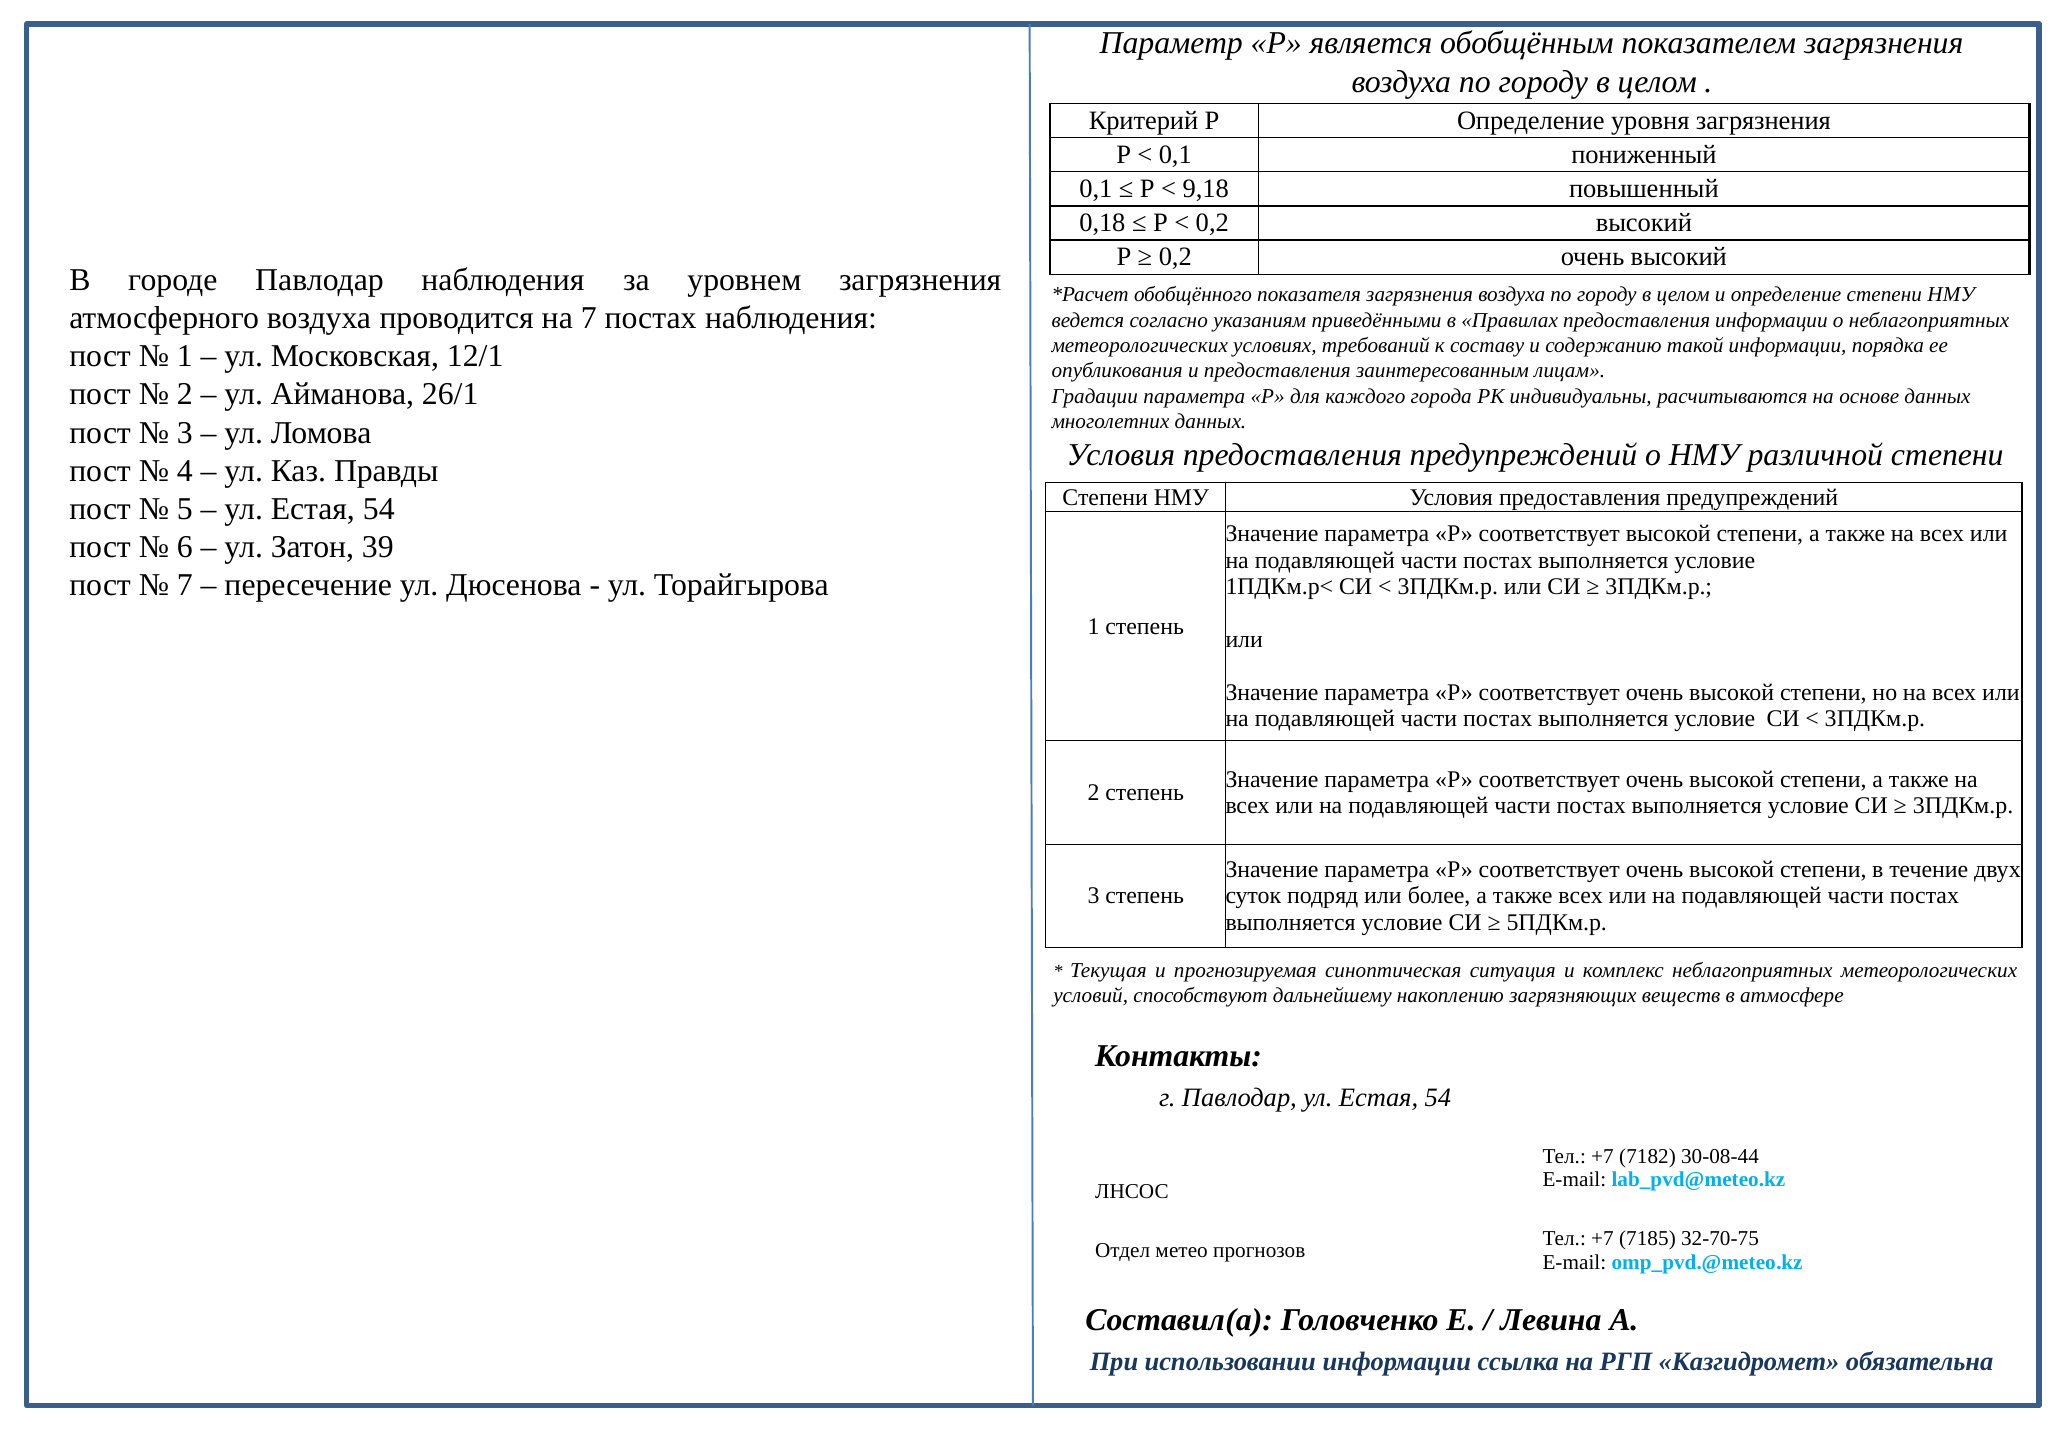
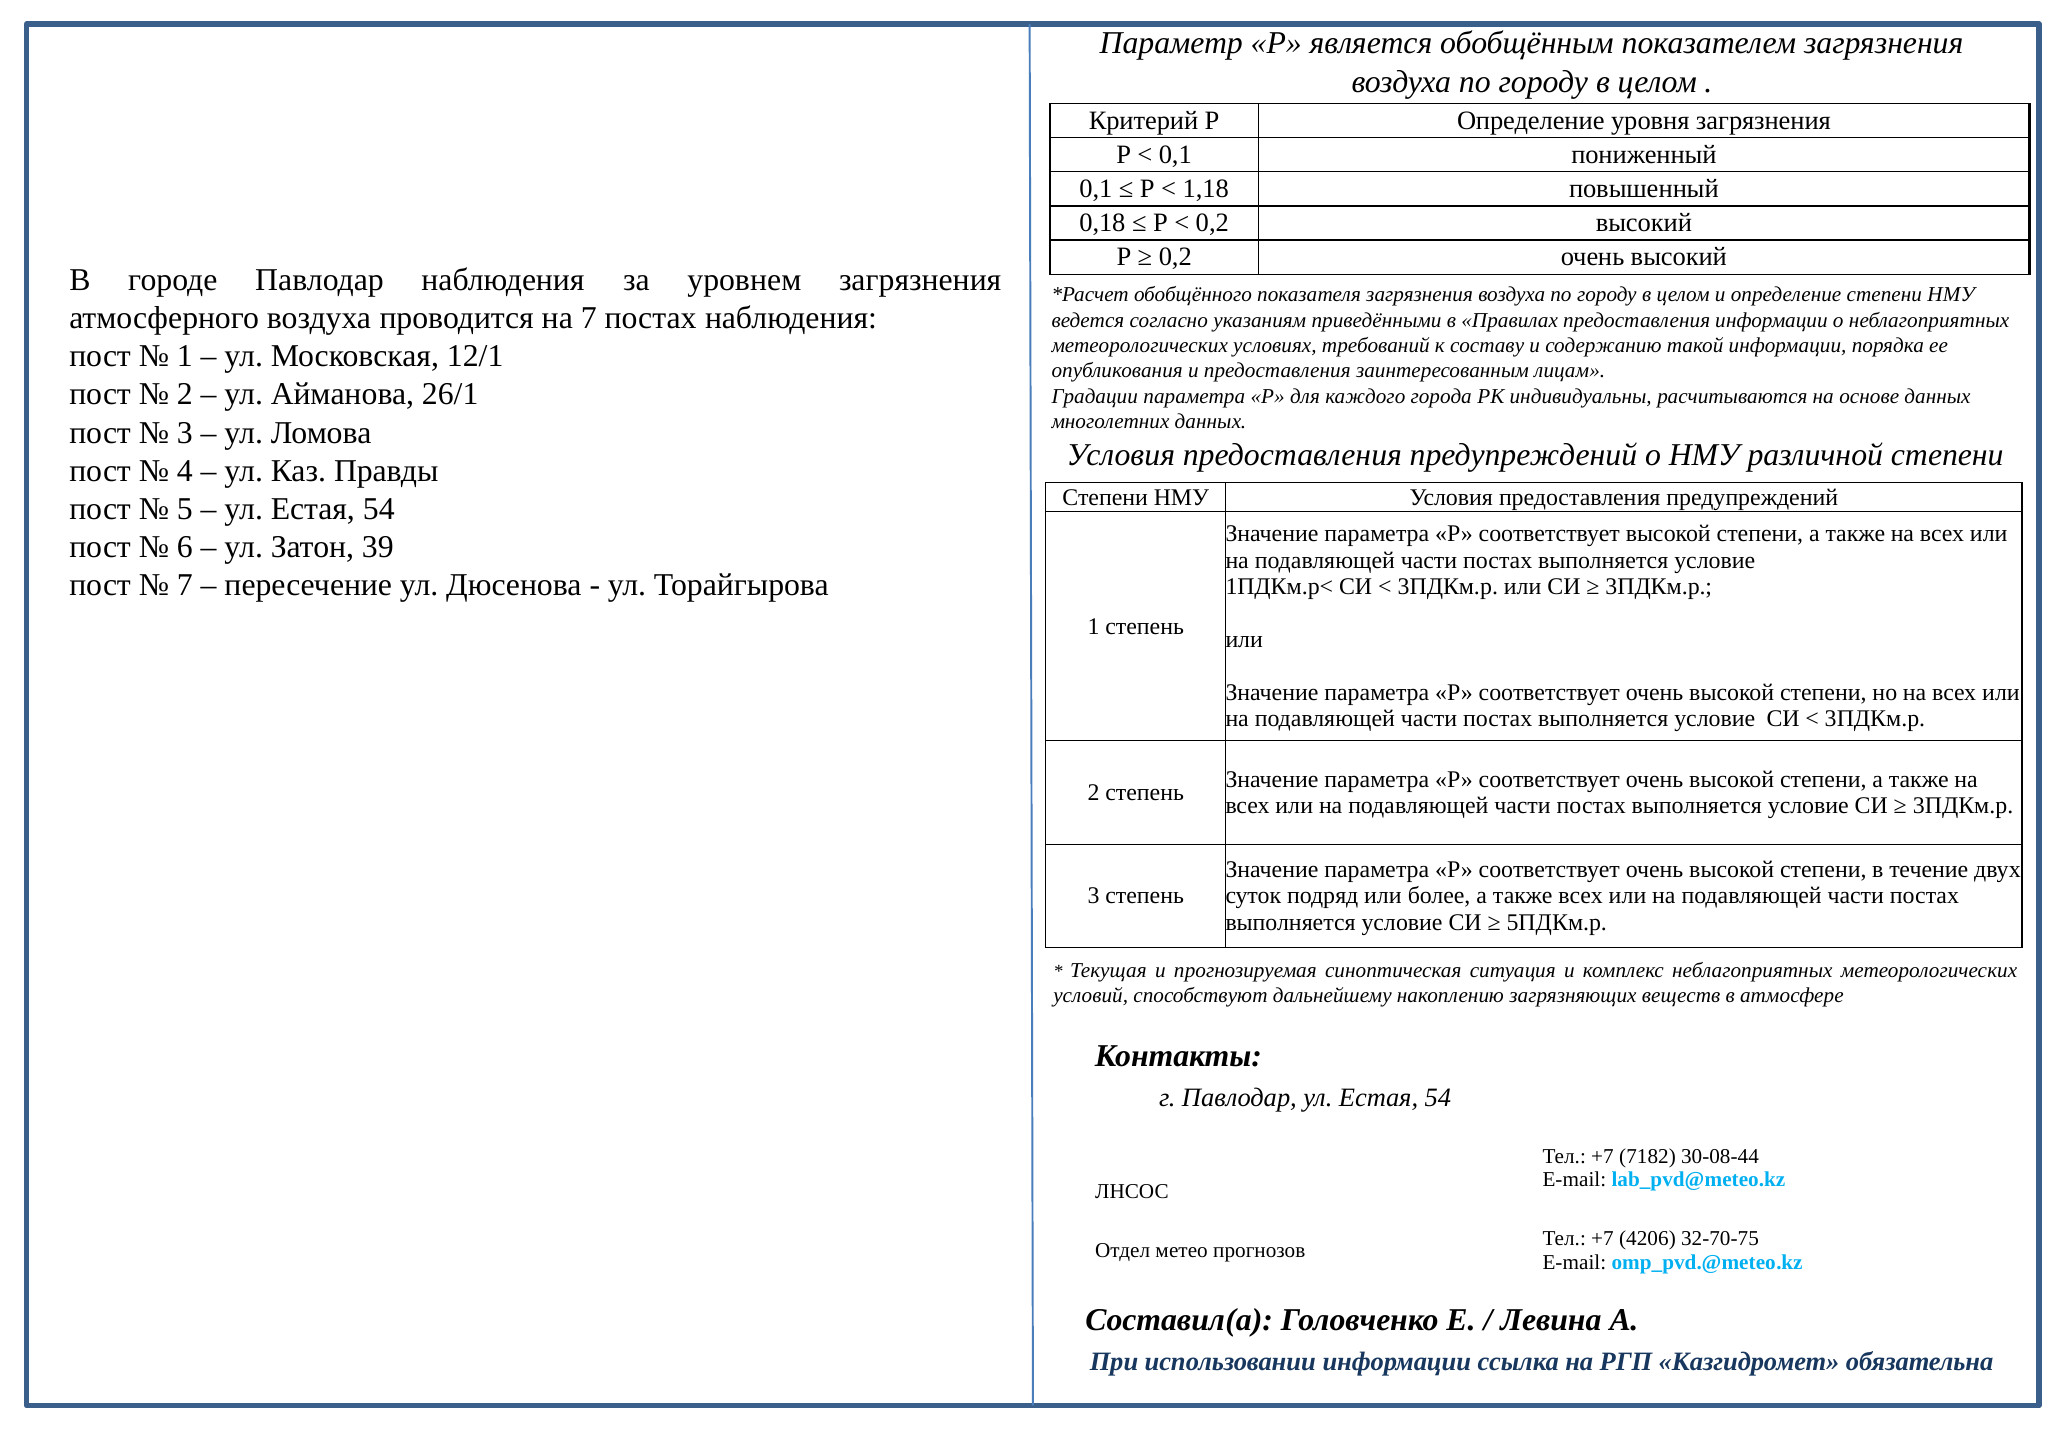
9,18: 9,18 -> 1,18 (1206, 189)
7185: 7185 -> 4206 (1647, 1239)
